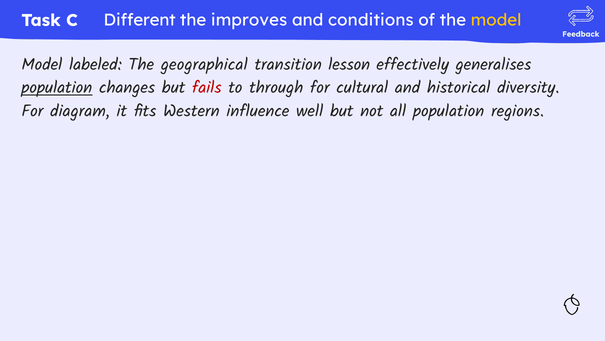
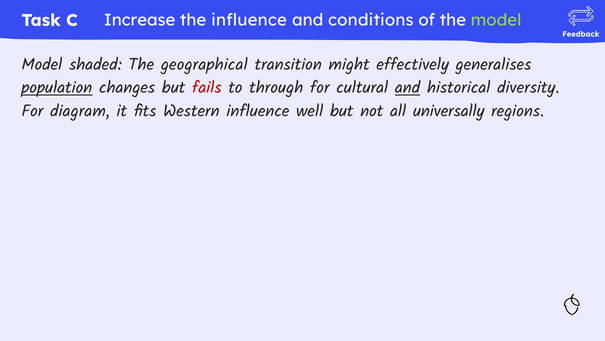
Different: Different -> Increase (140, 20)
the improves: improves -> influence (249, 20)
model colour: yellow -> light green (496, 20)
labeled: labeled -> shaded (95, 65)
lesson: lesson -> might (349, 65)
and underline: none -> present (408, 88)
all population: population -> universally (449, 111)
